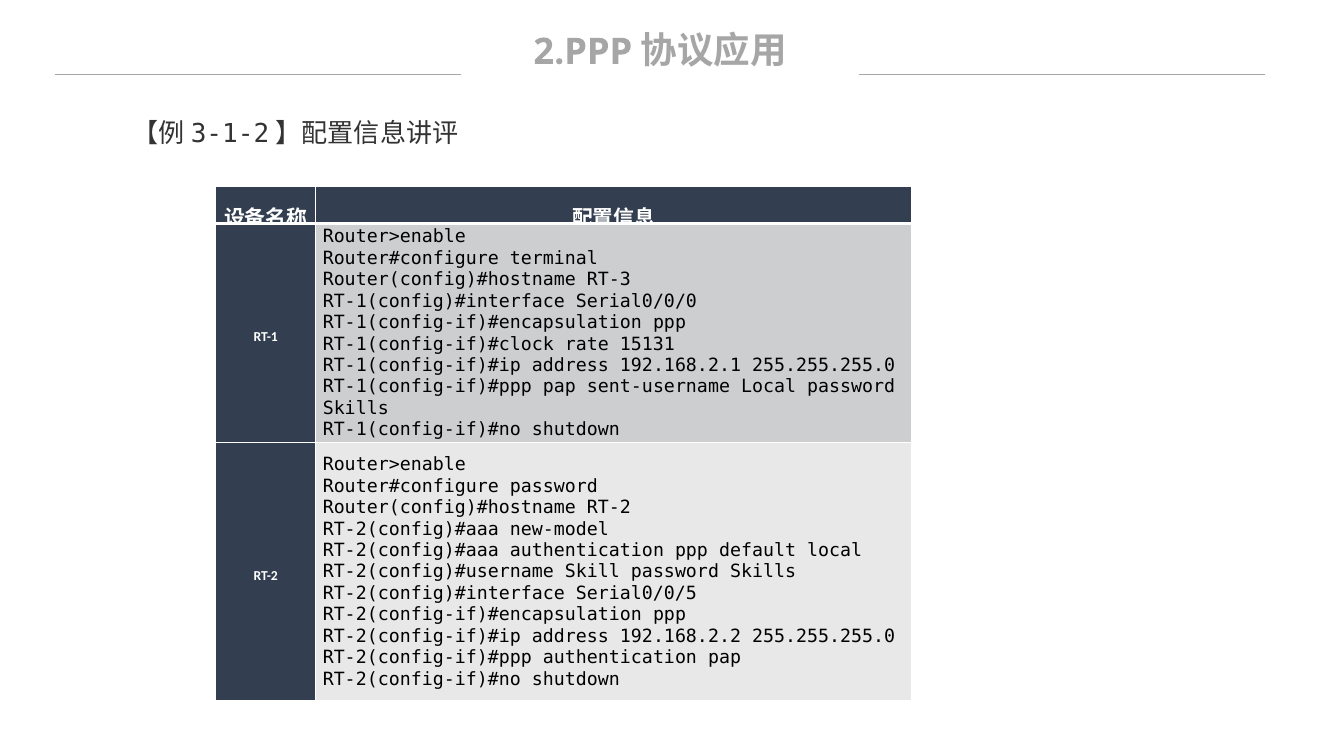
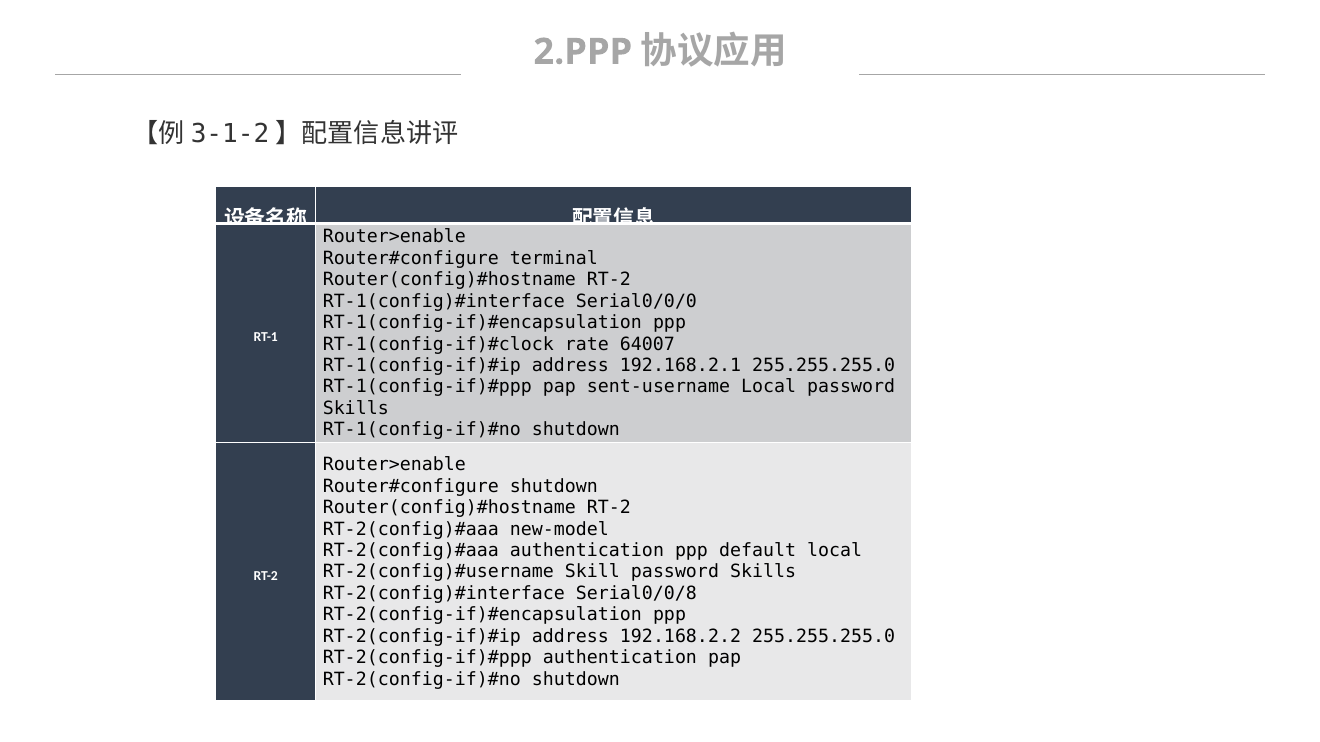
RT-3: RT-3 -> RT-2 (609, 280)
15131: 15131 -> 64007 (647, 344)
password: password -> shutdown (554, 487)
Serial0/0/5: Serial0/0/5 -> Serial0/0/8 (636, 594)
